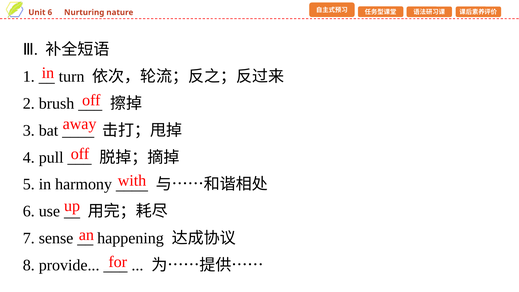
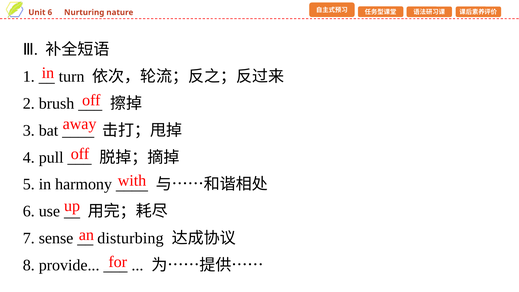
happening: happening -> disturbing (130, 238)
